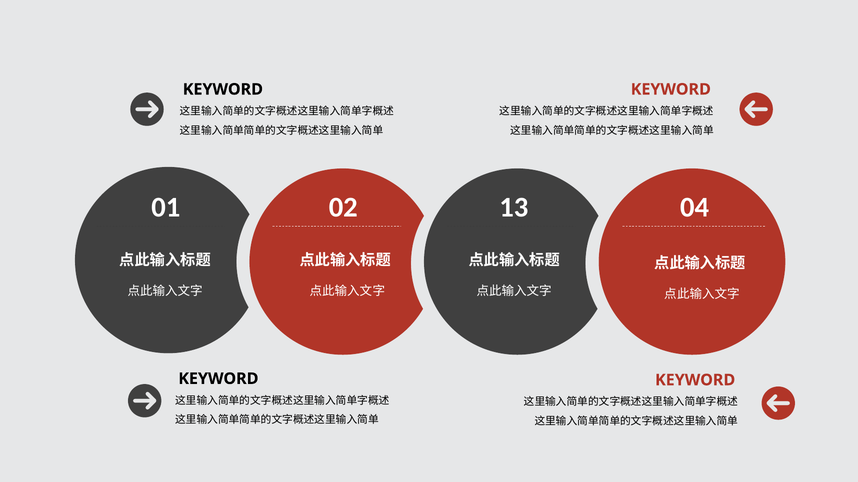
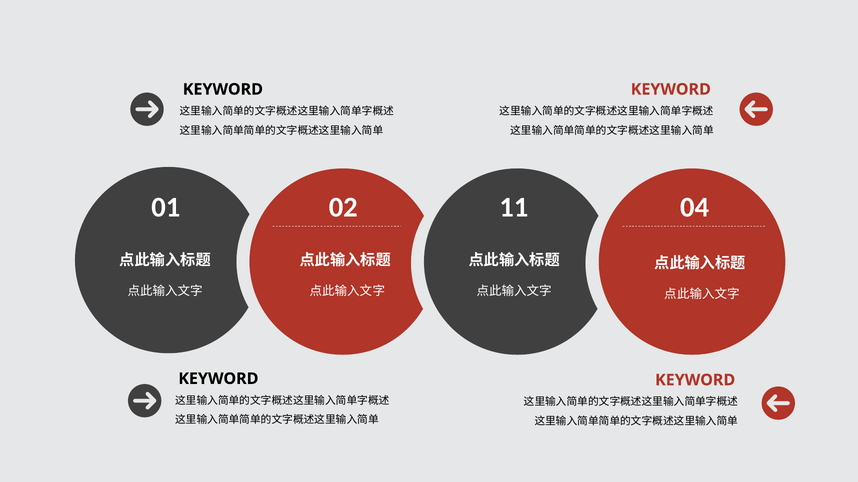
13: 13 -> 11 (514, 208)
